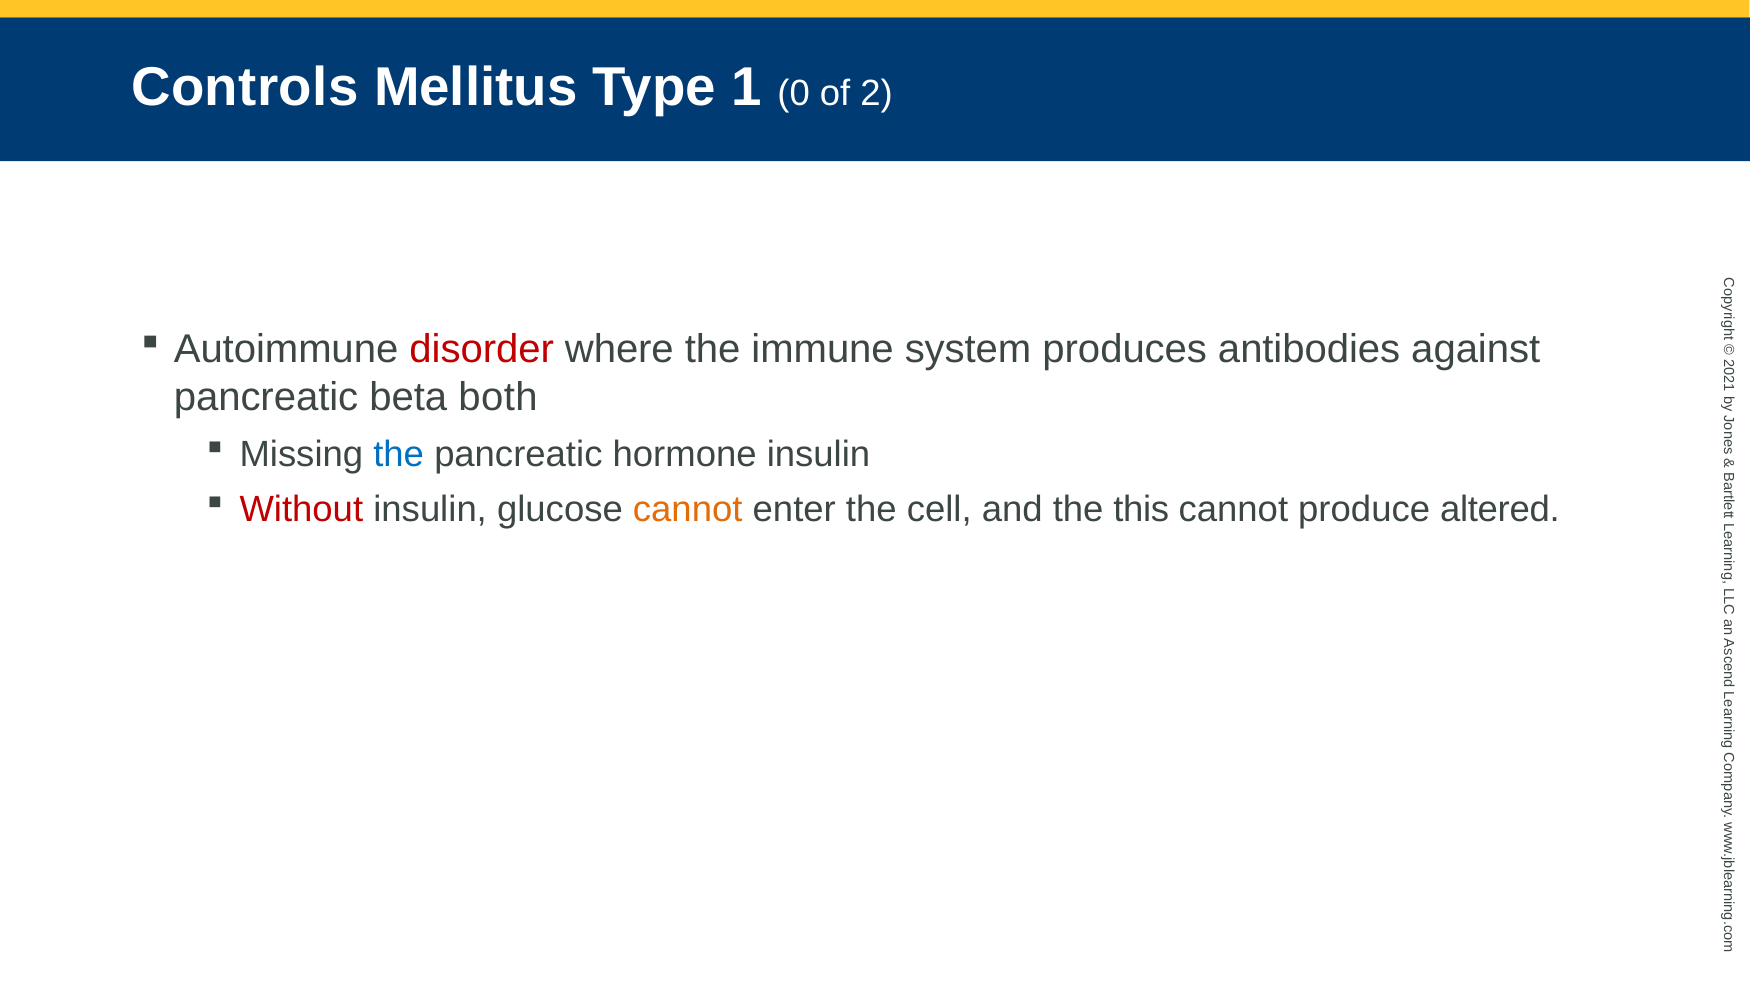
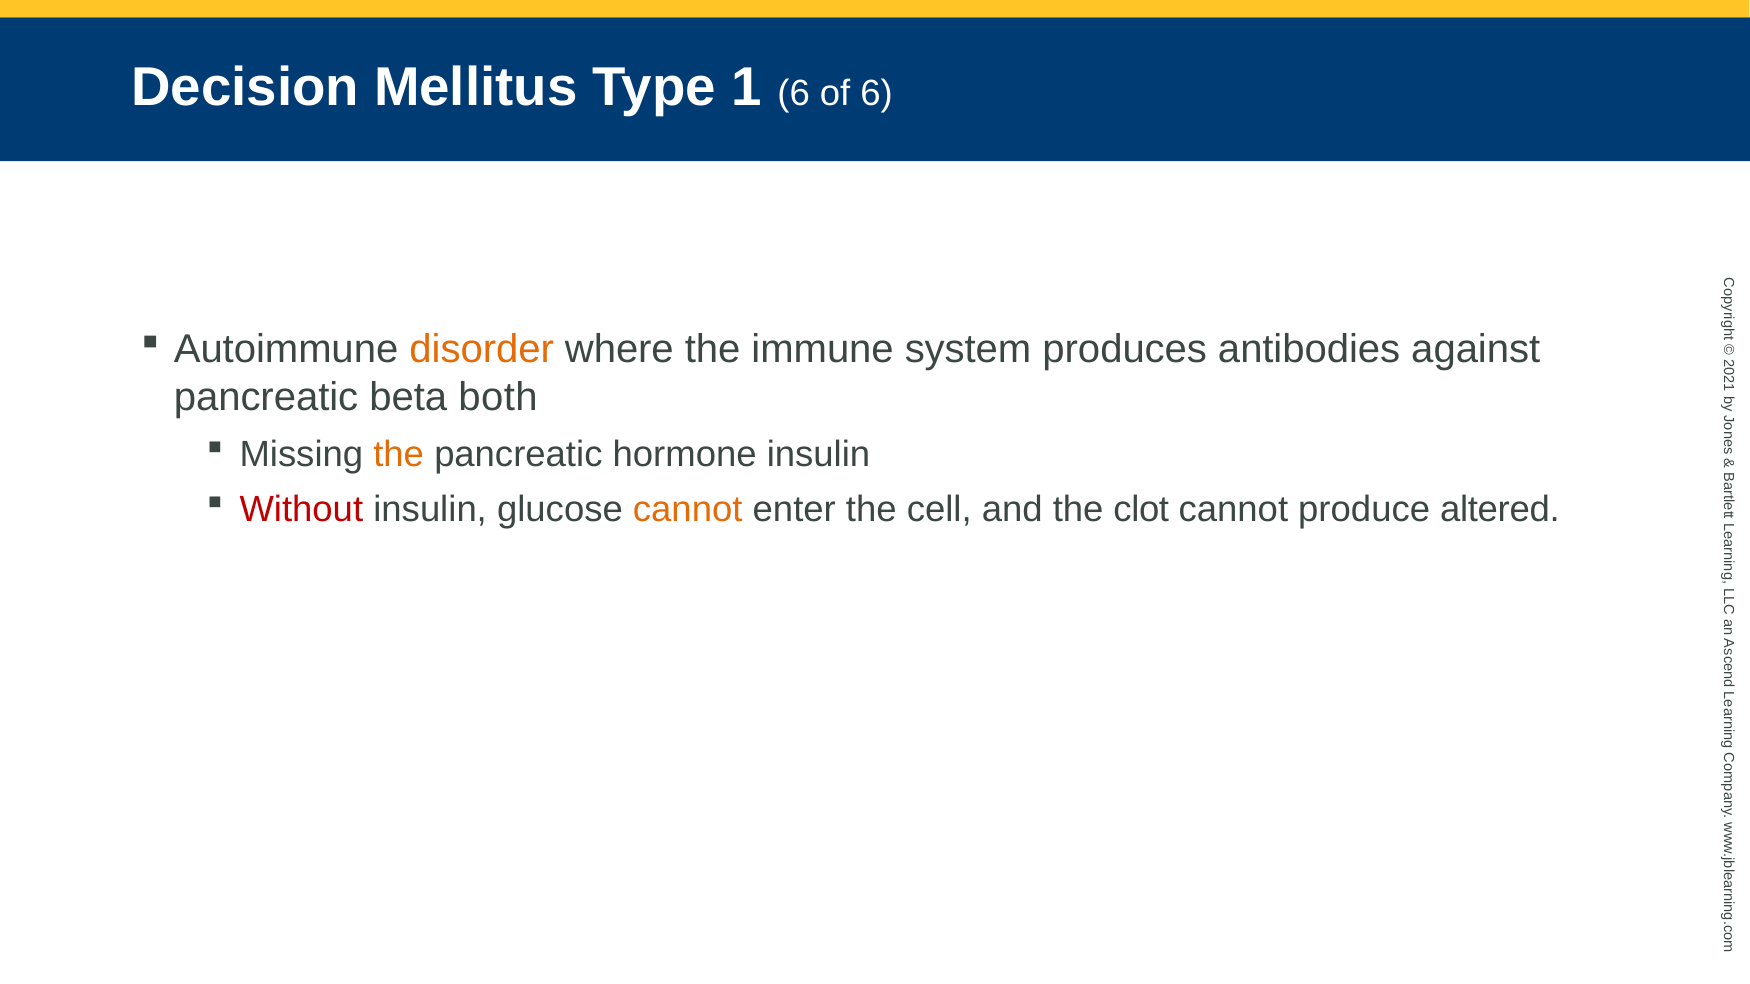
Controls: Controls -> Decision (245, 88)
1 0: 0 -> 6 (794, 94)
of 2: 2 -> 6 (877, 94)
disorder colour: red -> orange (482, 350)
the colour: blue -> orange (399, 454)
this: this -> clot (1141, 509)
